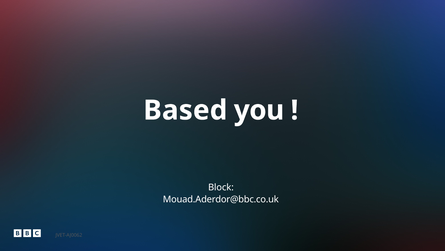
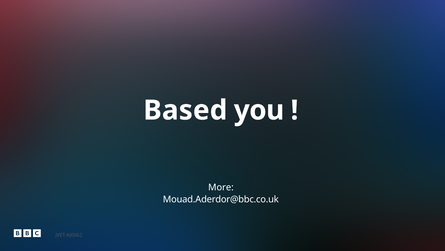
Block: Block -> More (221, 187)
